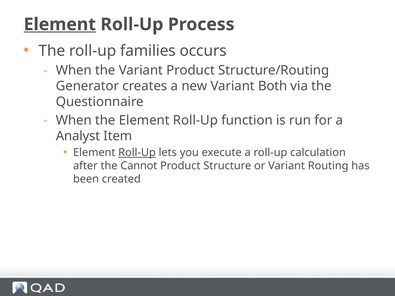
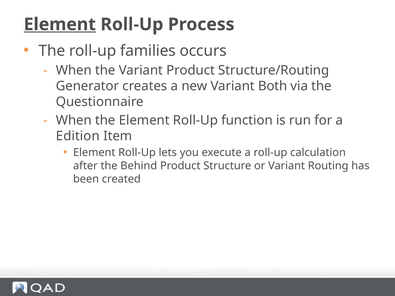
Analyst: Analyst -> Edition (78, 136)
Roll-Up underline: present -> none (137, 153)
Cannot: Cannot -> Behind (139, 166)
